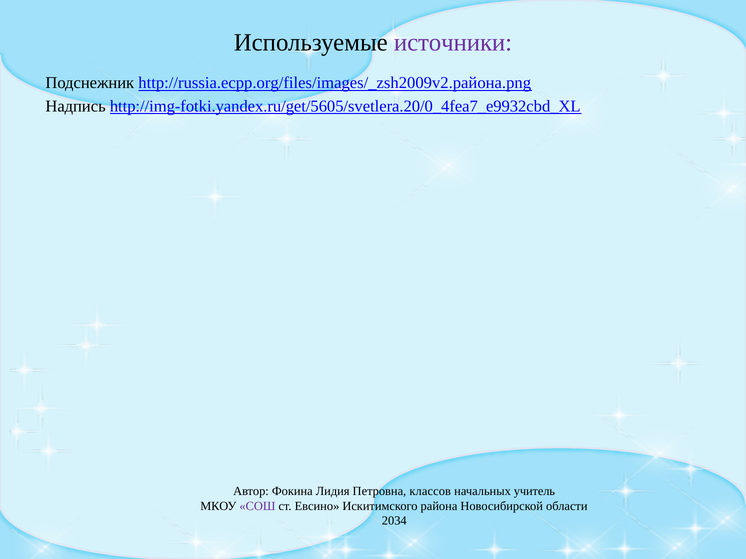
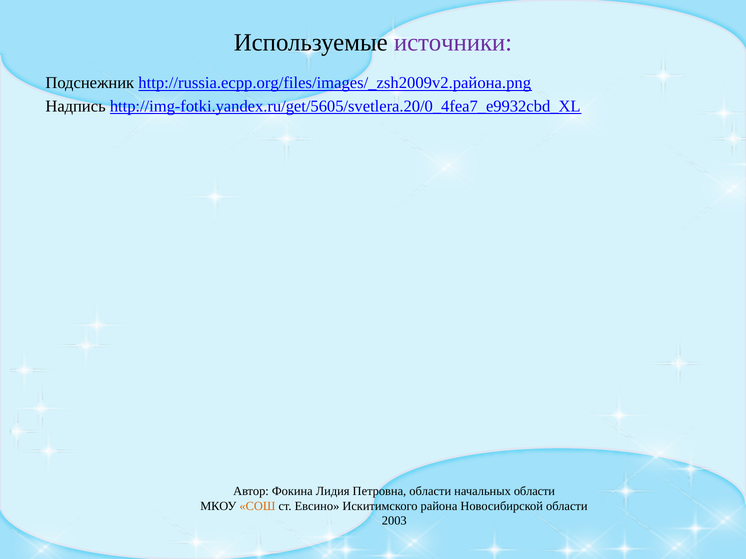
Петровна классов: классов -> области (430, 491)
начальных учитель: учитель -> области (534, 491)
СОШ colour: purple -> orange (257, 506)
2034: 2034 -> 2003 (394, 521)
